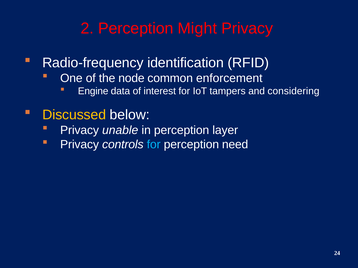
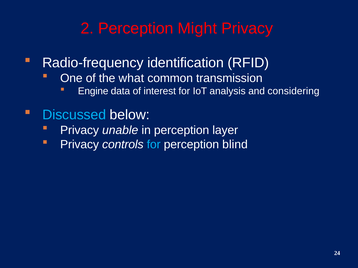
node: node -> what (131, 78)
enforcement: enforcement -> transmission (229, 78)
tampers: tampers -> analysis (228, 91)
Discussed colour: yellow -> light blue (74, 115)
need: need -> blind (235, 145)
